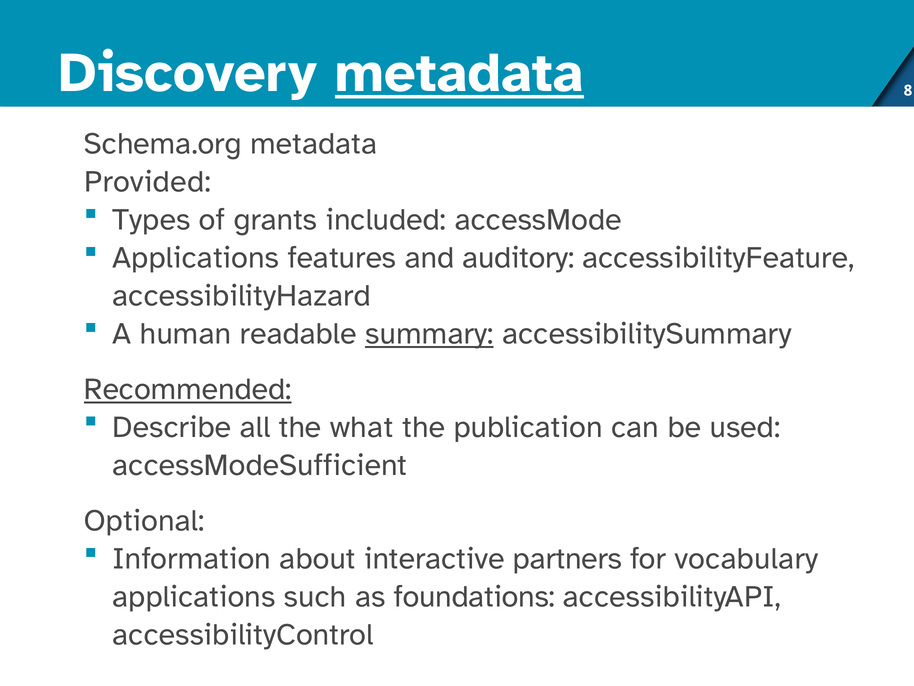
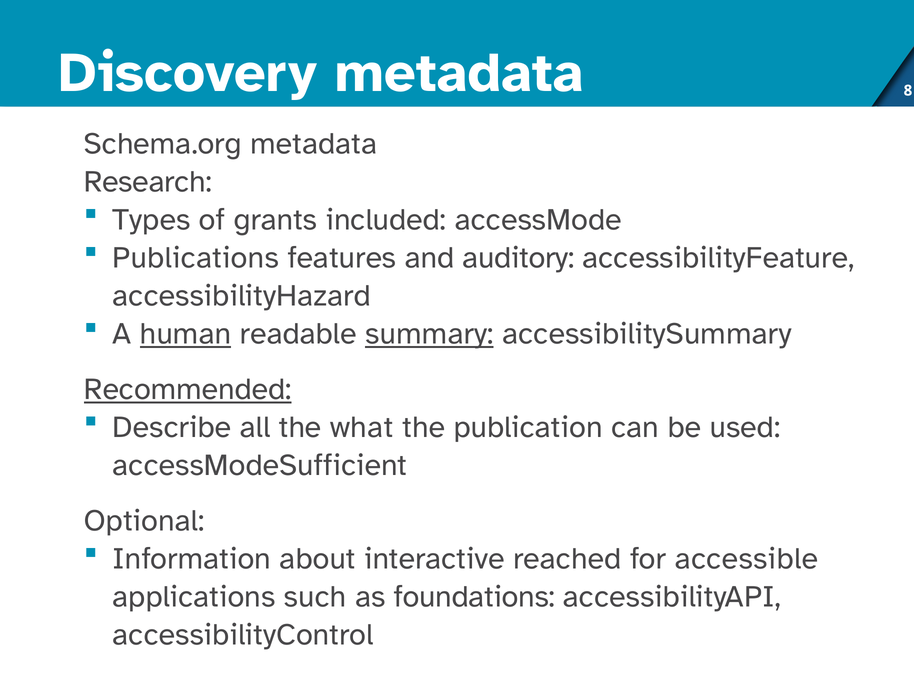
metadata underline: present -> none (459, 73)
Provided: Provided -> Research (148, 182)
Applications: Applications -> Publications (196, 258)
human underline: none -> present (186, 334)
partners: partners -> reached (567, 558)
vocabulary: vocabulary -> accessible (746, 558)
